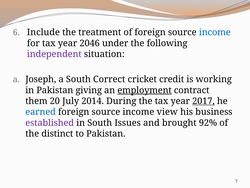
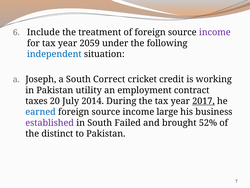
income colour: blue -> purple (215, 32)
2046: 2046 -> 2059 (90, 43)
independent colour: purple -> blue (54, 54)
giving: giving -> utility (89, 90)
employment underline: present -> none (145, 90)
them: them -> taxes (36, 101)
view: view -> large (167, 112)
Issues: Issues -> Failed (128, 122)
92%: 92% -> 52% (208, 122)
